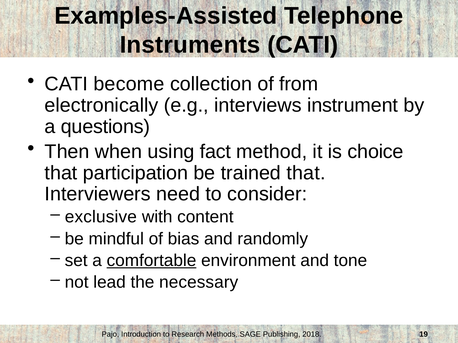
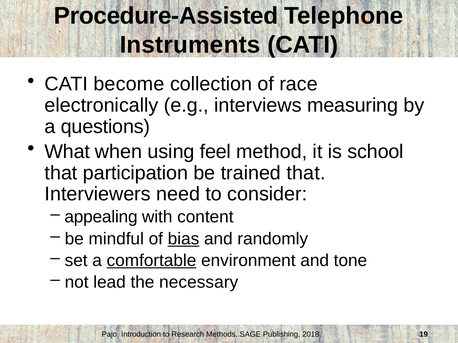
Examples-Assisted: Examples-Assisted -> Procedure-Assisted (166, 16)
from: from -> race (299, 84)
instrument: instrument -> measuring (353, 106)
Then: Then -> What (67, 152)
fact: fact -> feel (215, 152)
choice: choice -> school (376, 152)
exclusive: exclusive -> appealing (101, 217)
bias underline: none -> present (184, 239)
